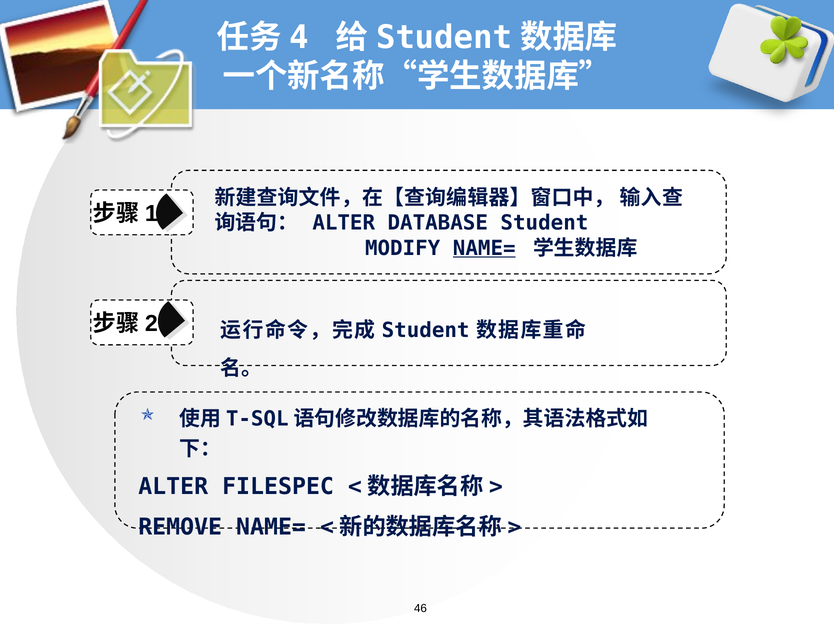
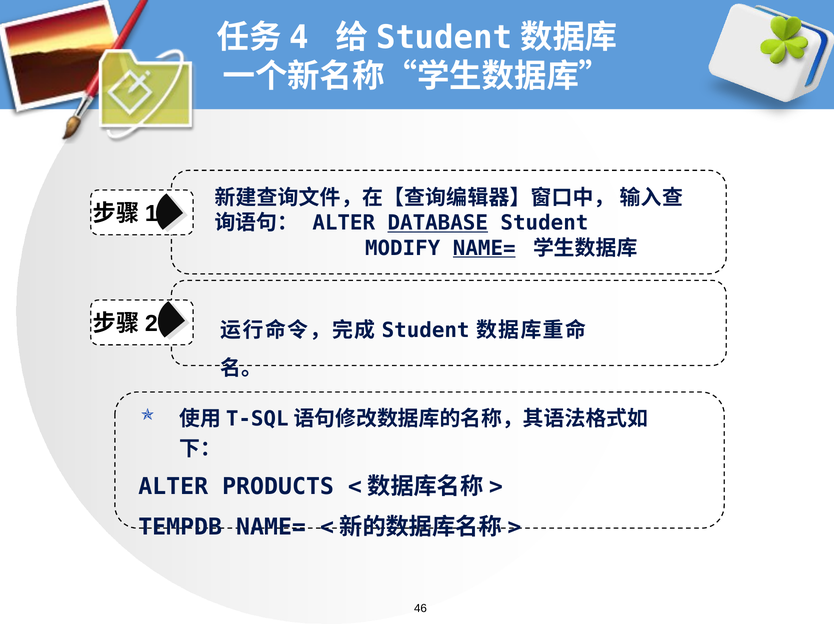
DATABASE underline: none -> present (438, 223)
FILESPEC: FILESPEC -> PRODUCTS (278, 486)
REMOVE: REMOVE -> TEMPDB (180, 527)
